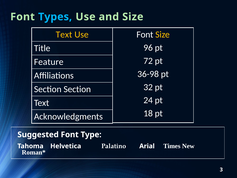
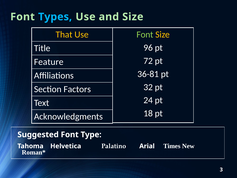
Text: Text -> That (64, 35)
Font colour: white -> light green (145, 35)
36-98: 36-98 -> 36-81 (148, 74)
Section Section: Section -> Factors (77, 89)
